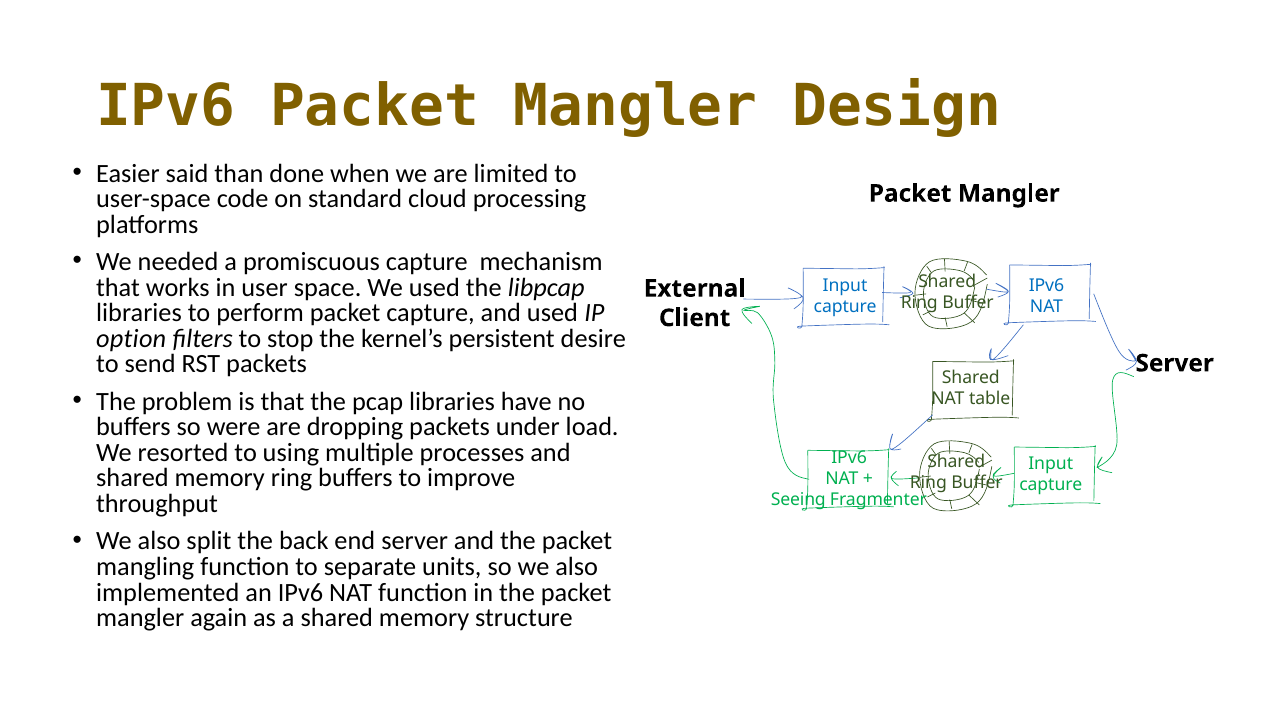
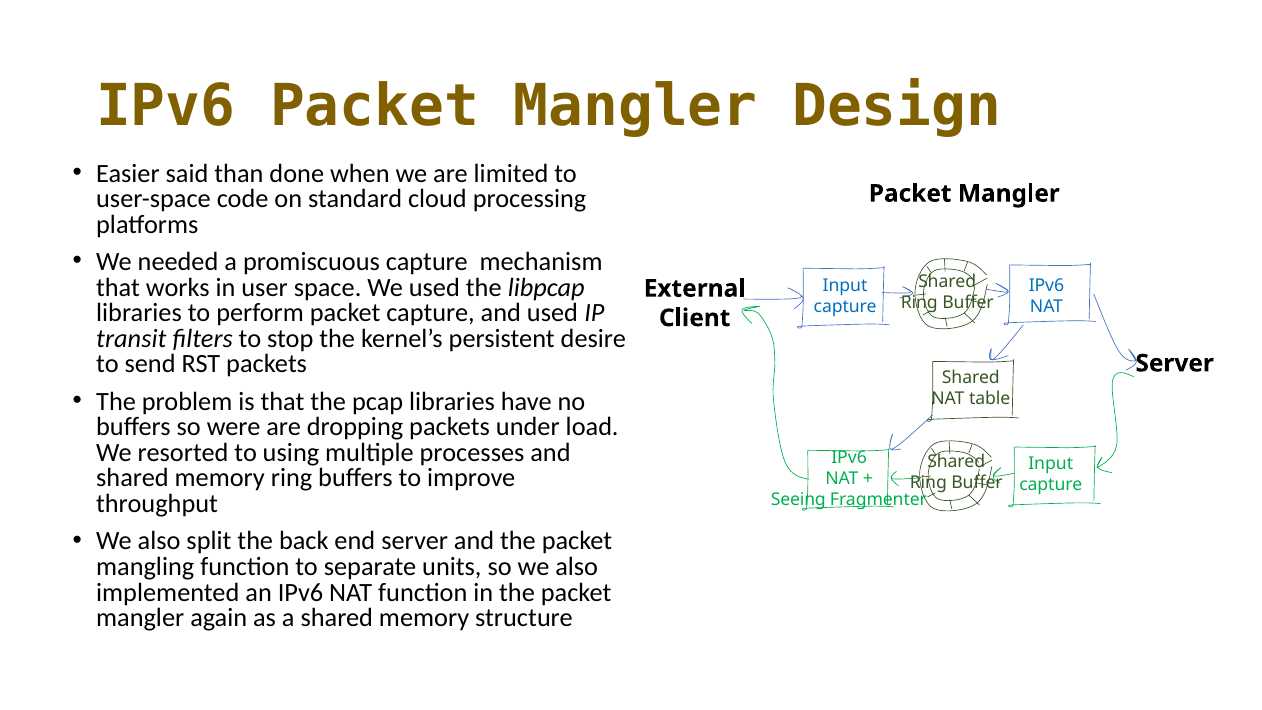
option: option -> transit (131, 339)
